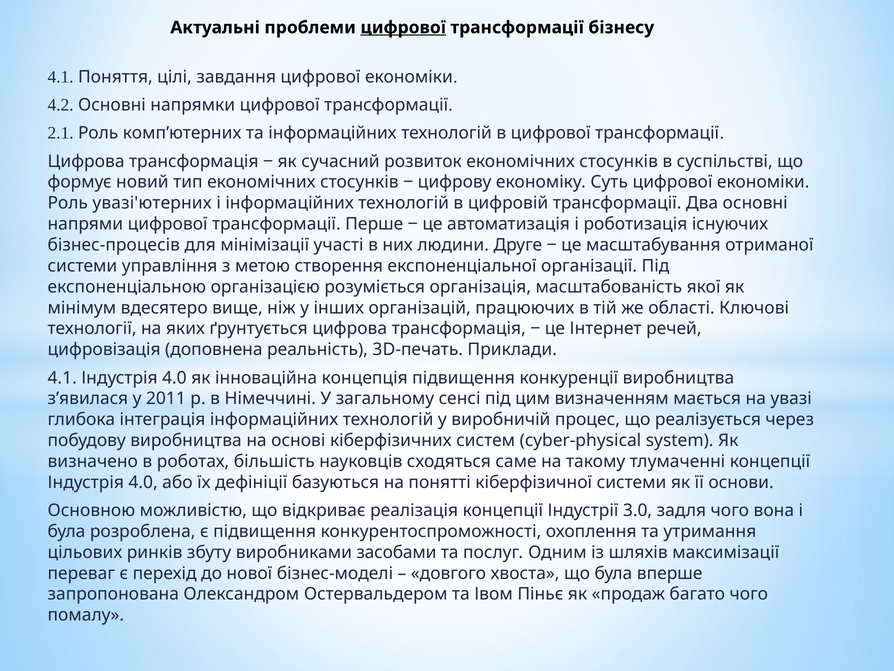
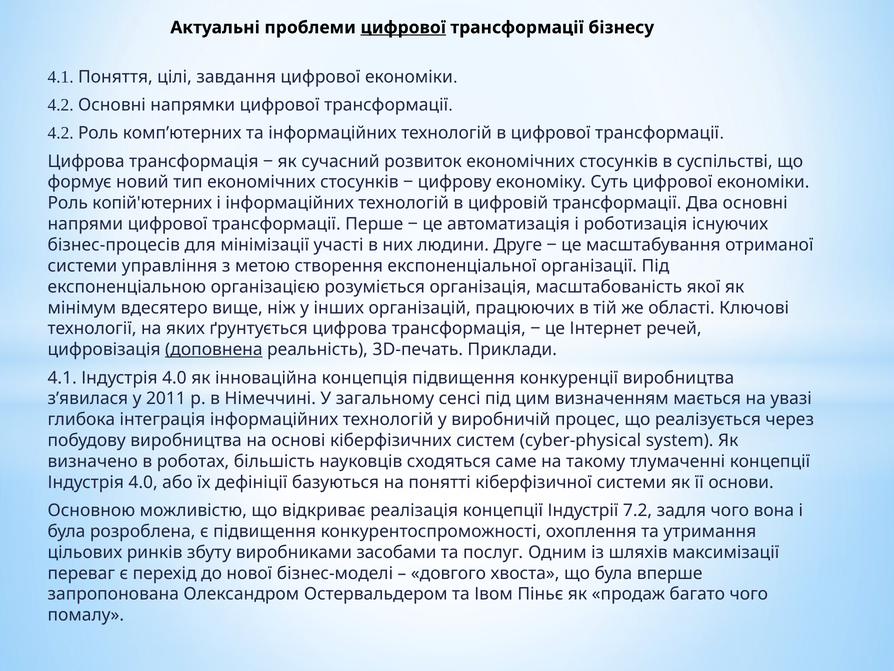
2.1: 2.1 -> 4.2 (61, 133)
увазі'ютерних: увазі'ютерних -> копій'ютерних (152, 203)
доповнена underline: none -> present (214, 349)
3.0: 3.0 -> 7.2 (638, 510)
